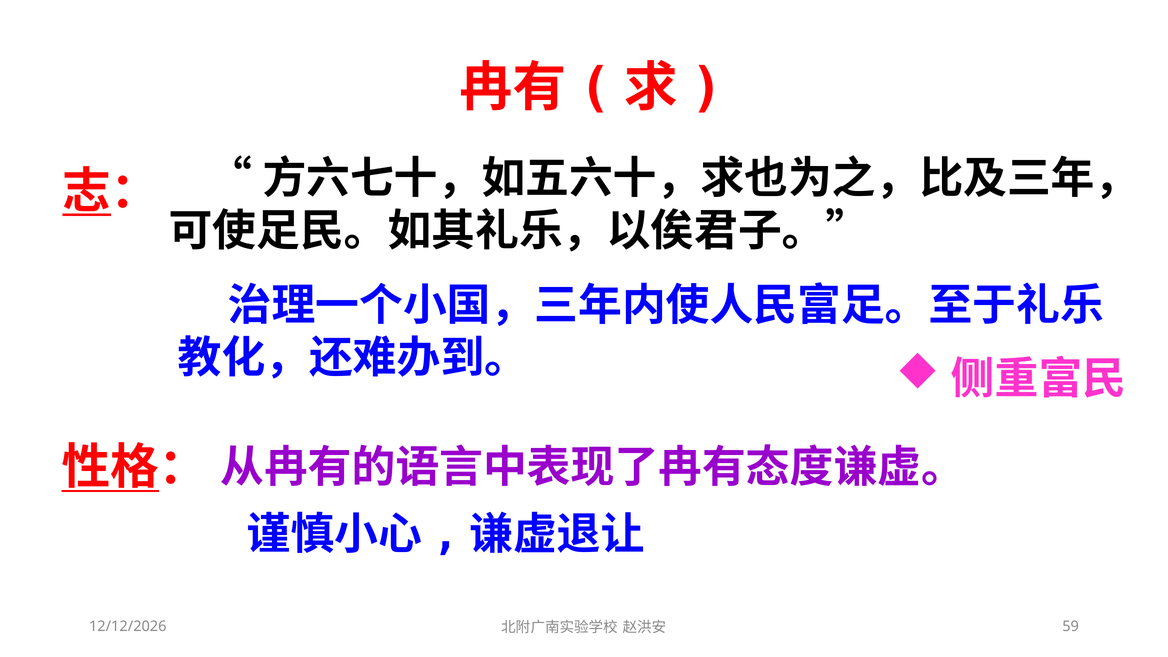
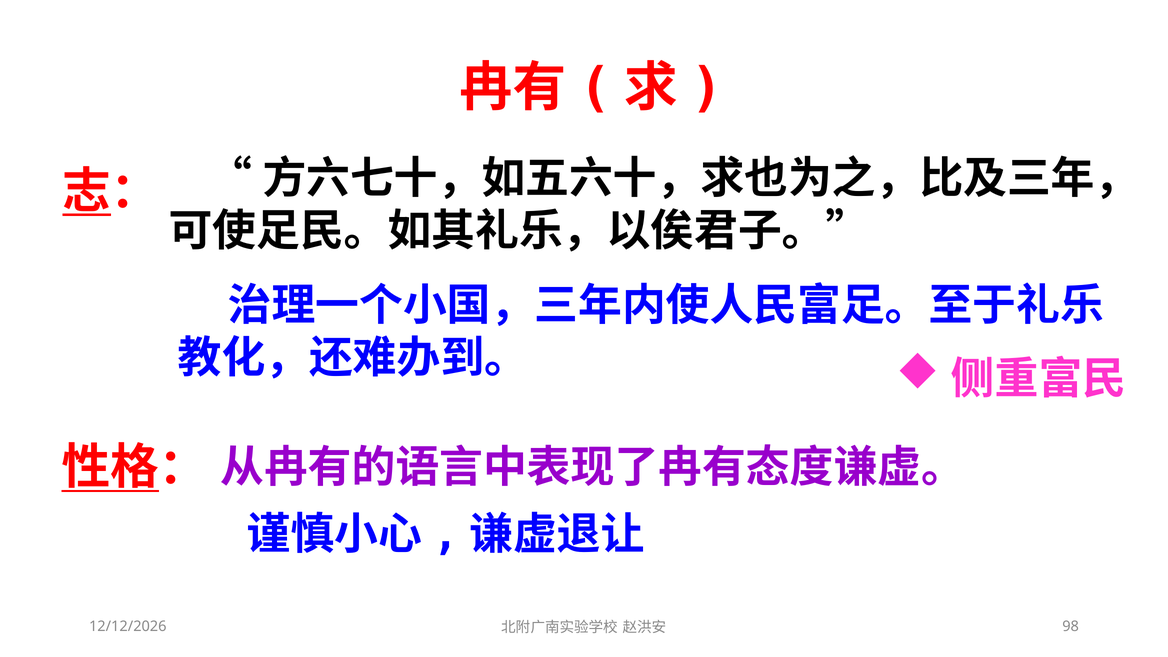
59: 59 -> 98 (1071, 626)
